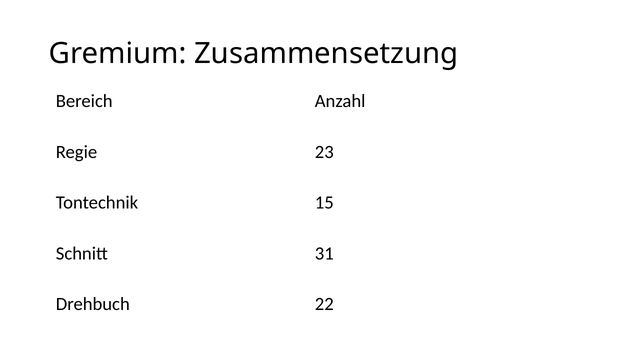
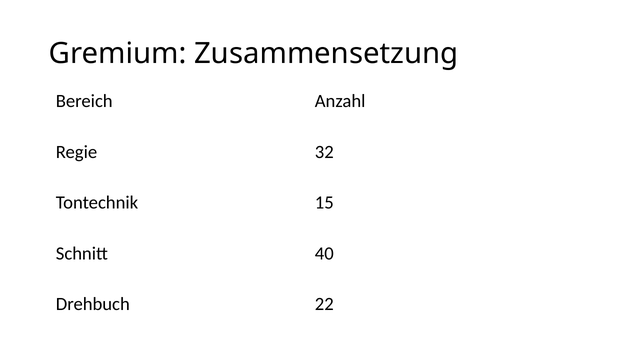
23: 23 -> 32 (324, 152)
31: 31 -> 40 (324, 253)
